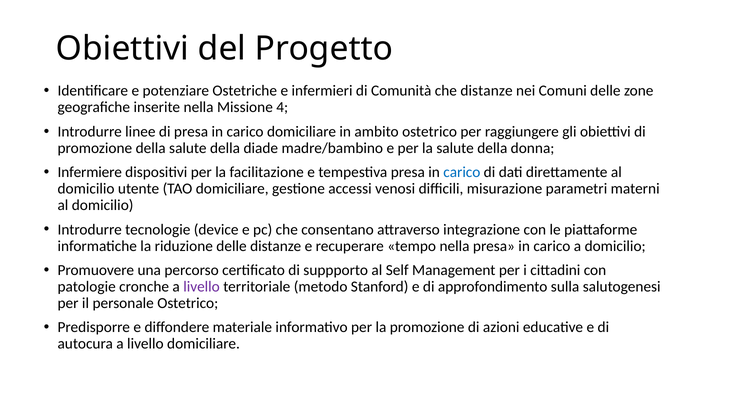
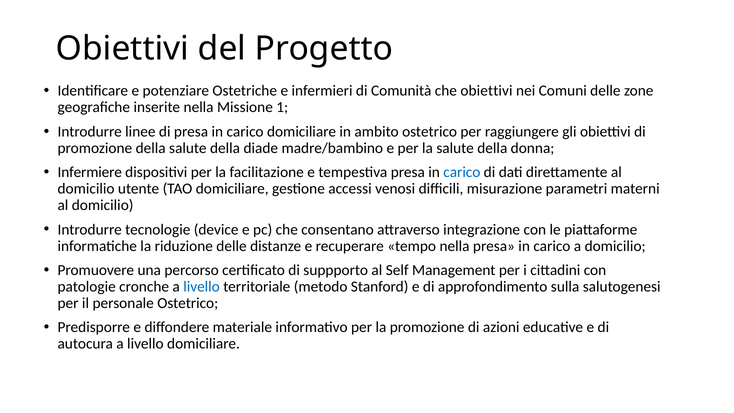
che distanze: distanze -> obiettivi (487, 91)
4: 4 -> 1 (282, 107)
livello colour: purple -> blue (202, 287)
